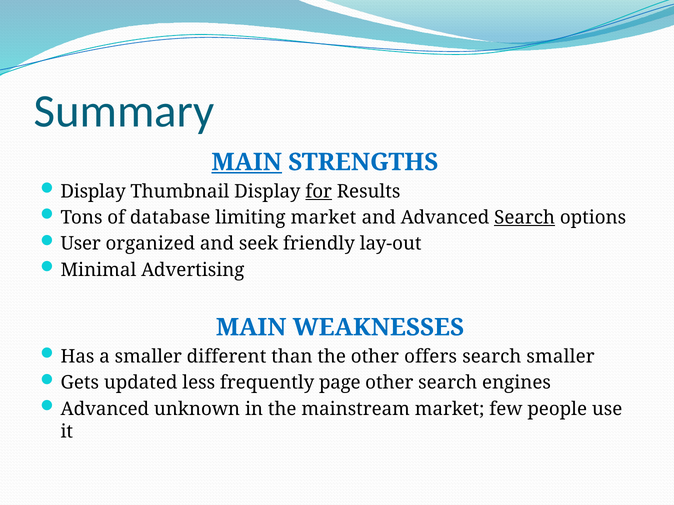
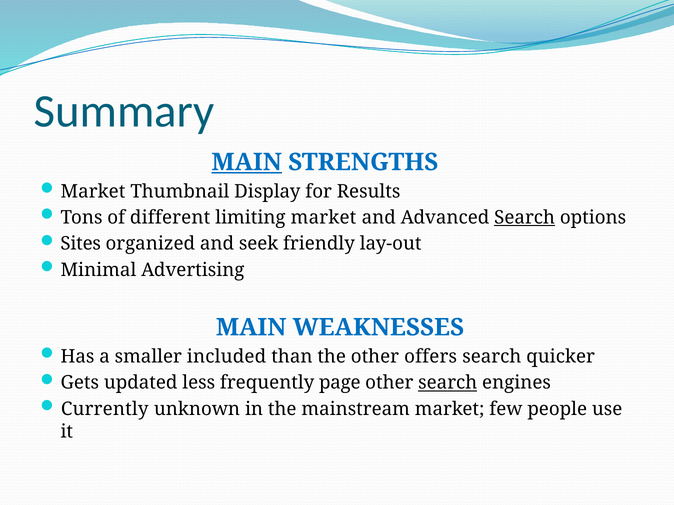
Display: Display -> Market (93, 192)
for underline: present -> none (319, 192)
database: database -> different (170, 218)
User: User -> Sites (81, 244)
different: different -> included (227, 357)
search smaller: smaller -> quicker (561, 357)
search underline: none -> present (448, 383)
Advanced: Advanced -> Currently (105, 409)
